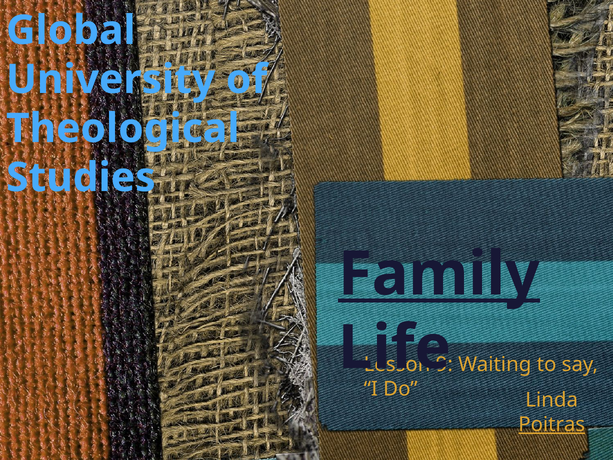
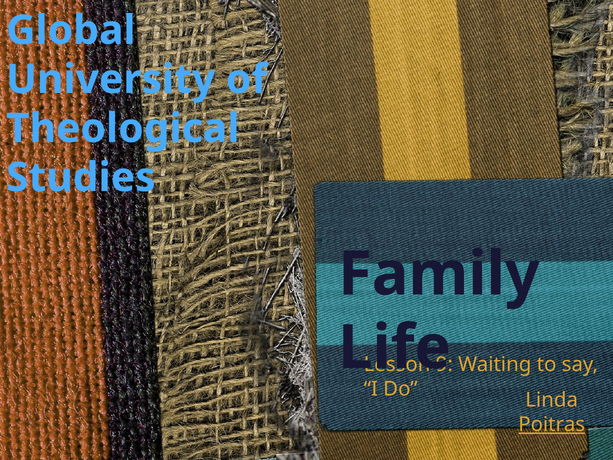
Family underline: present -> none (439, 274)
